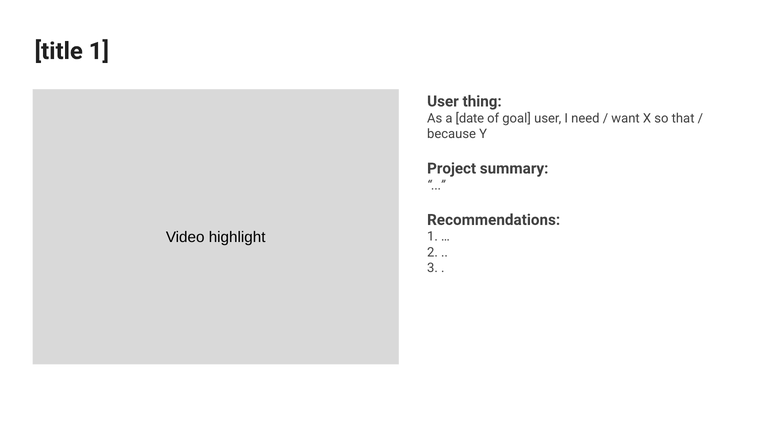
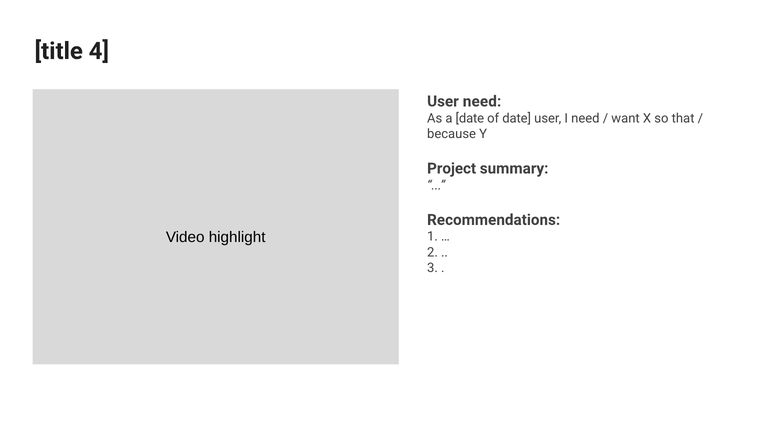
title 1: 1 -> 4 (99, 51)
User thing: thing -> need (482, 101)
of goal: goal -> date (517, 118)
